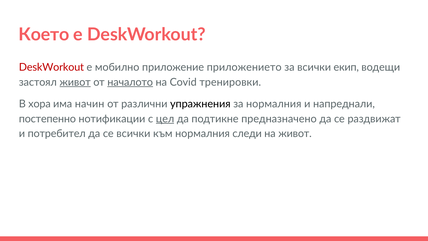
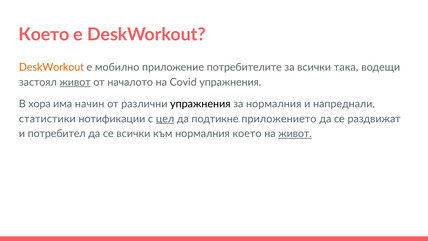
DeskWorkout colour: red -> orange (51, 67)
приложението: приложението -> потребителите (244, 67)
екип: екип -> така (346, 67)
началото underline: present -> none (130, 82)
Covid тренировки: тренировки -> упражнения (230, 82)
постепенно: постепенно -> статистики (47, 119)
предназначено: предназначено -> приложението (279, 119)
нормалния следи: следи -> което (247, 133)
живот underline: none -> present (295, 133)
